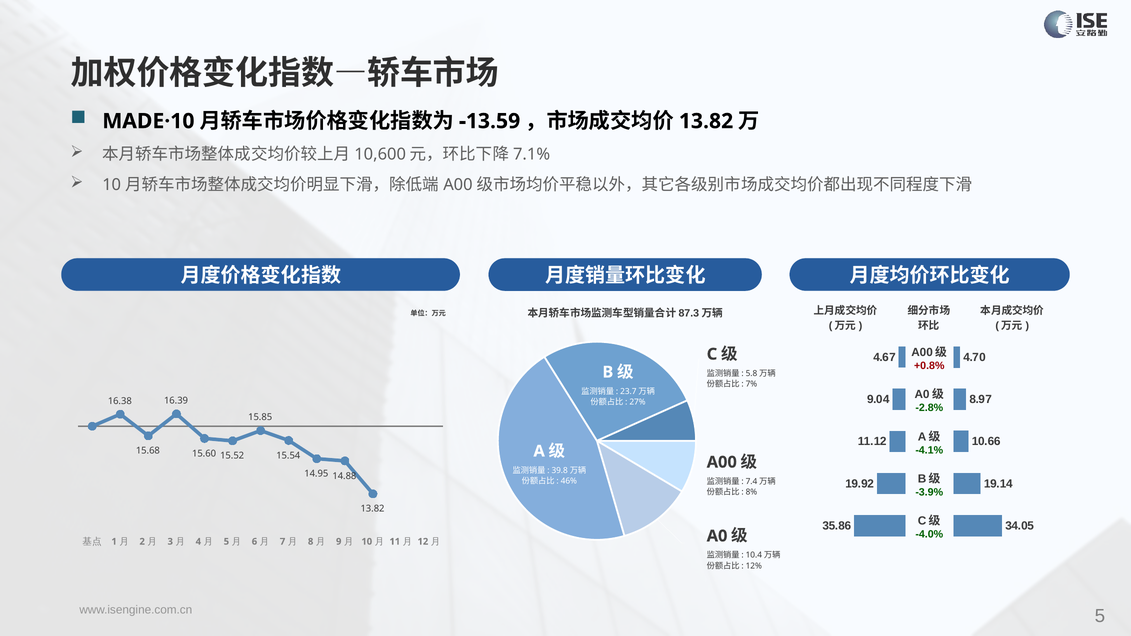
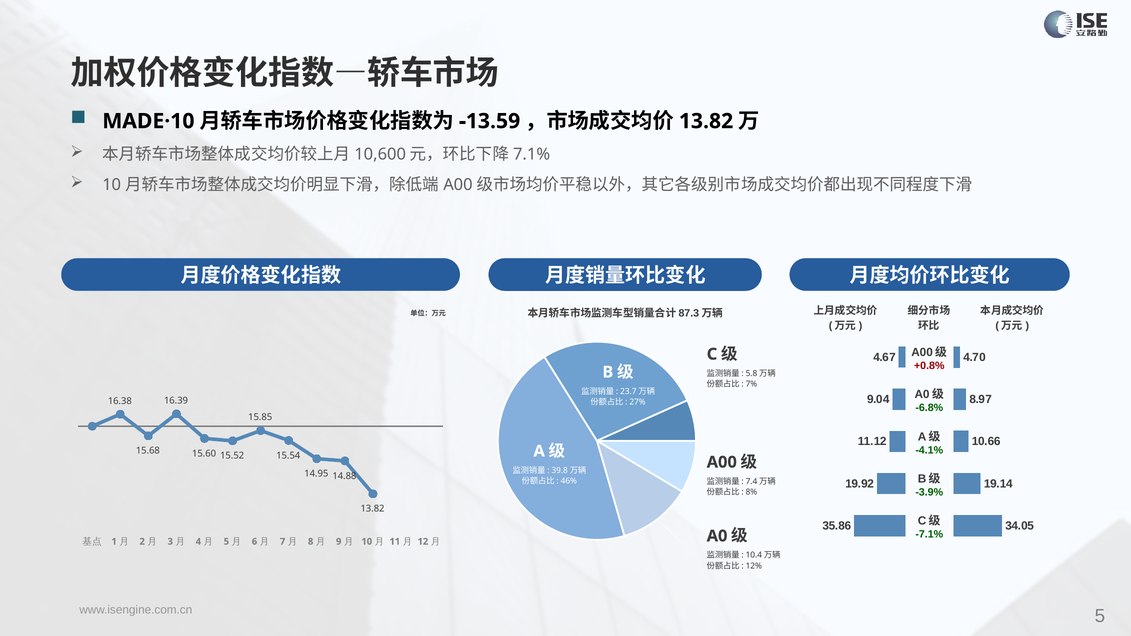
-2.8%: -2.8% -> -6.8% (929, 408)
-4.0%: -4.0% -> -7.1% (929, 535)
